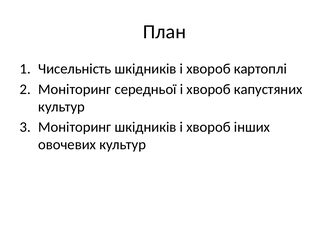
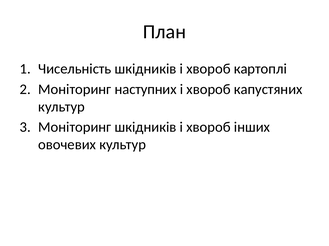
середньої: середньої -> наступних (146, 89)
